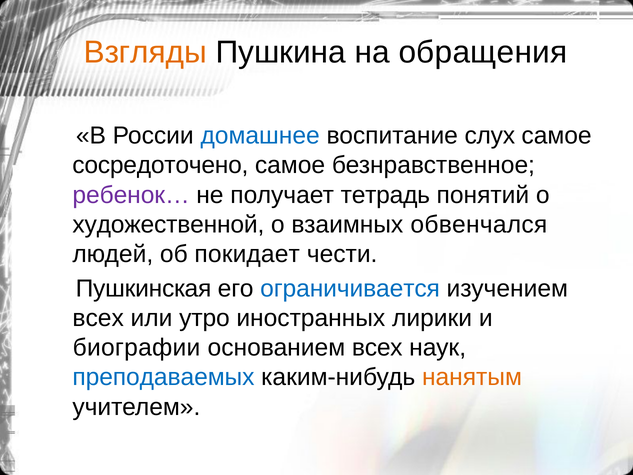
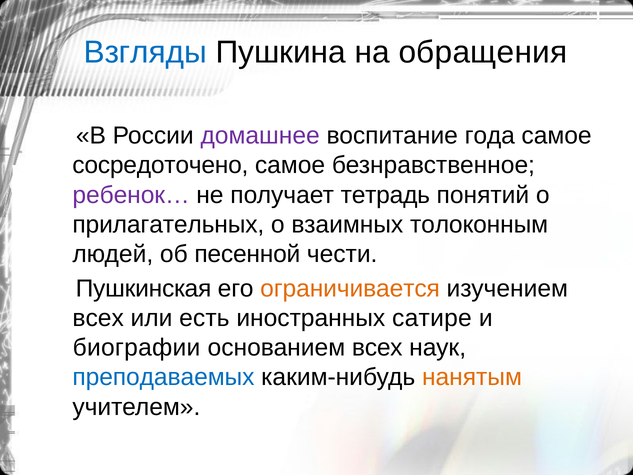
Взгляды colour: orange -> blue (145, 52)
домашнее colour: blue -> purple (260, 136)
слух: слух -> года (490, 136)
художественной: художественной -> прилагательных (168, 224)
обвенчался: обвенчался -> толоконным (479, 224)
покидает: покидает -> песенной (247, 254)
ограничивается colour: blue -> orange (350, 288)
утро: утро -> есть (204, 318)
лирики: лирики -> сатире (432, 318)
